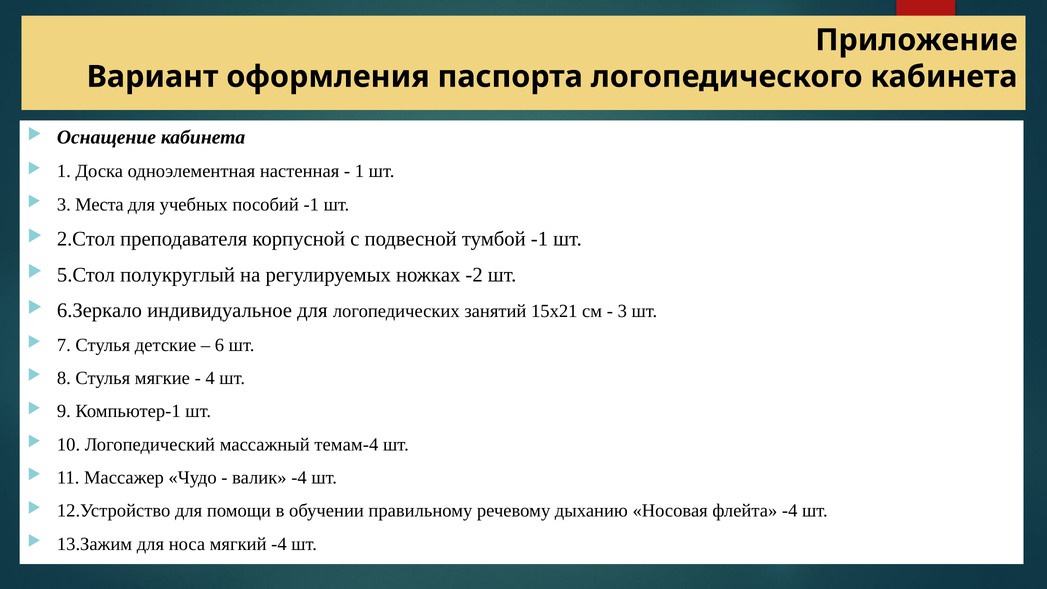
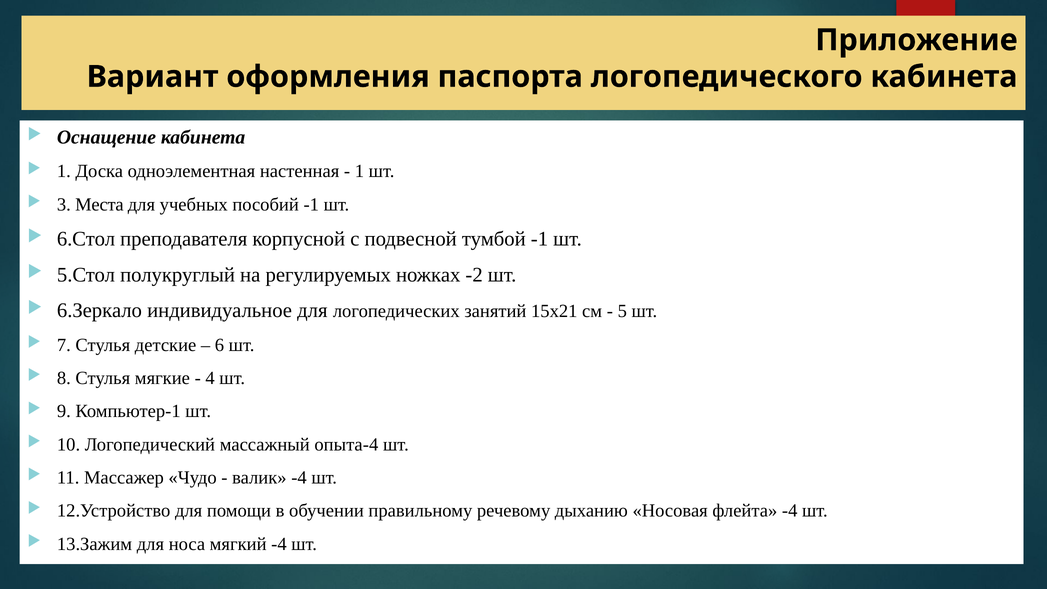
2.Стол: 2.Стол -> 6.Стол (86, 239)
3: 3 -> 5 (622, 311)
темам-4: темам-4 -> опыта-4 (346, 444)
